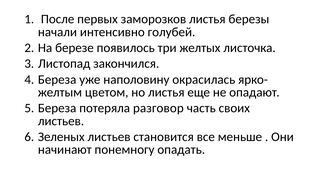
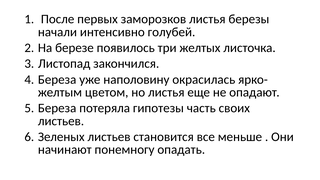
разговор: разговор -> гипотезы (158, 108)
